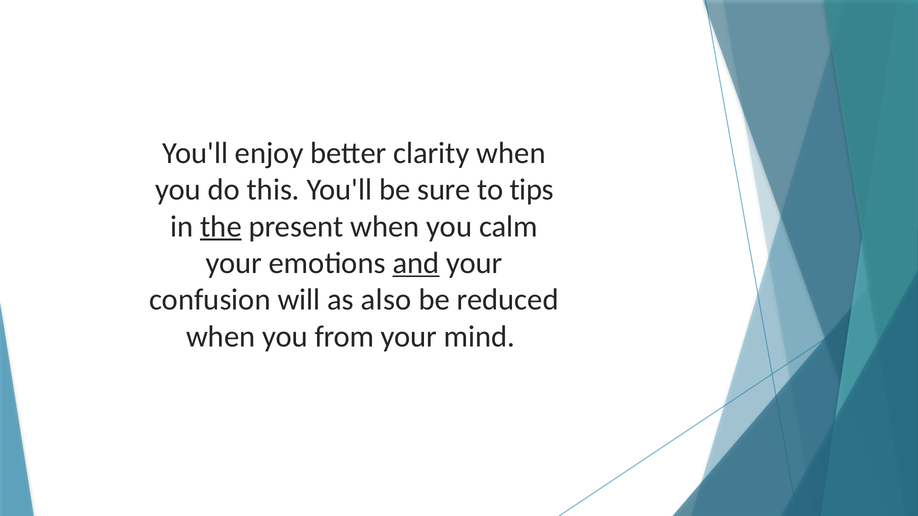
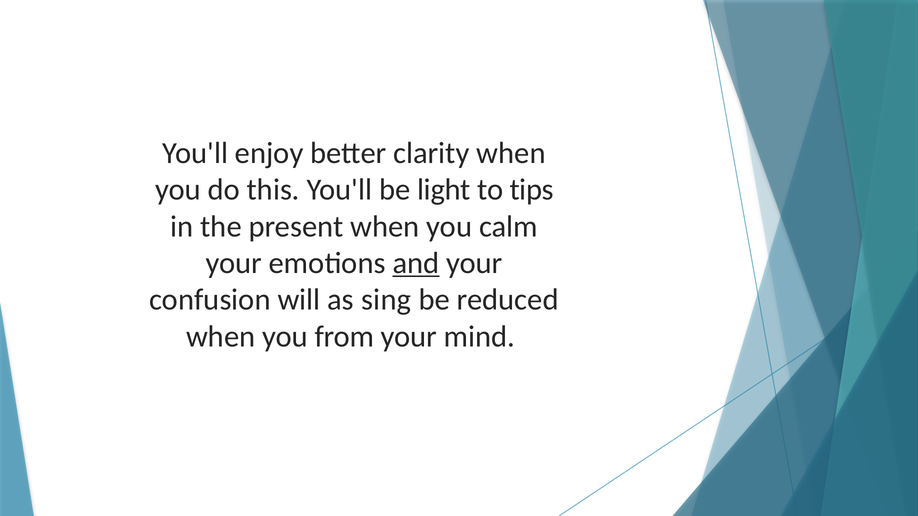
sure: sure -> light (444, 190)
the underline: present -> none (221, 227)
also: also -> sing (386, 300)
